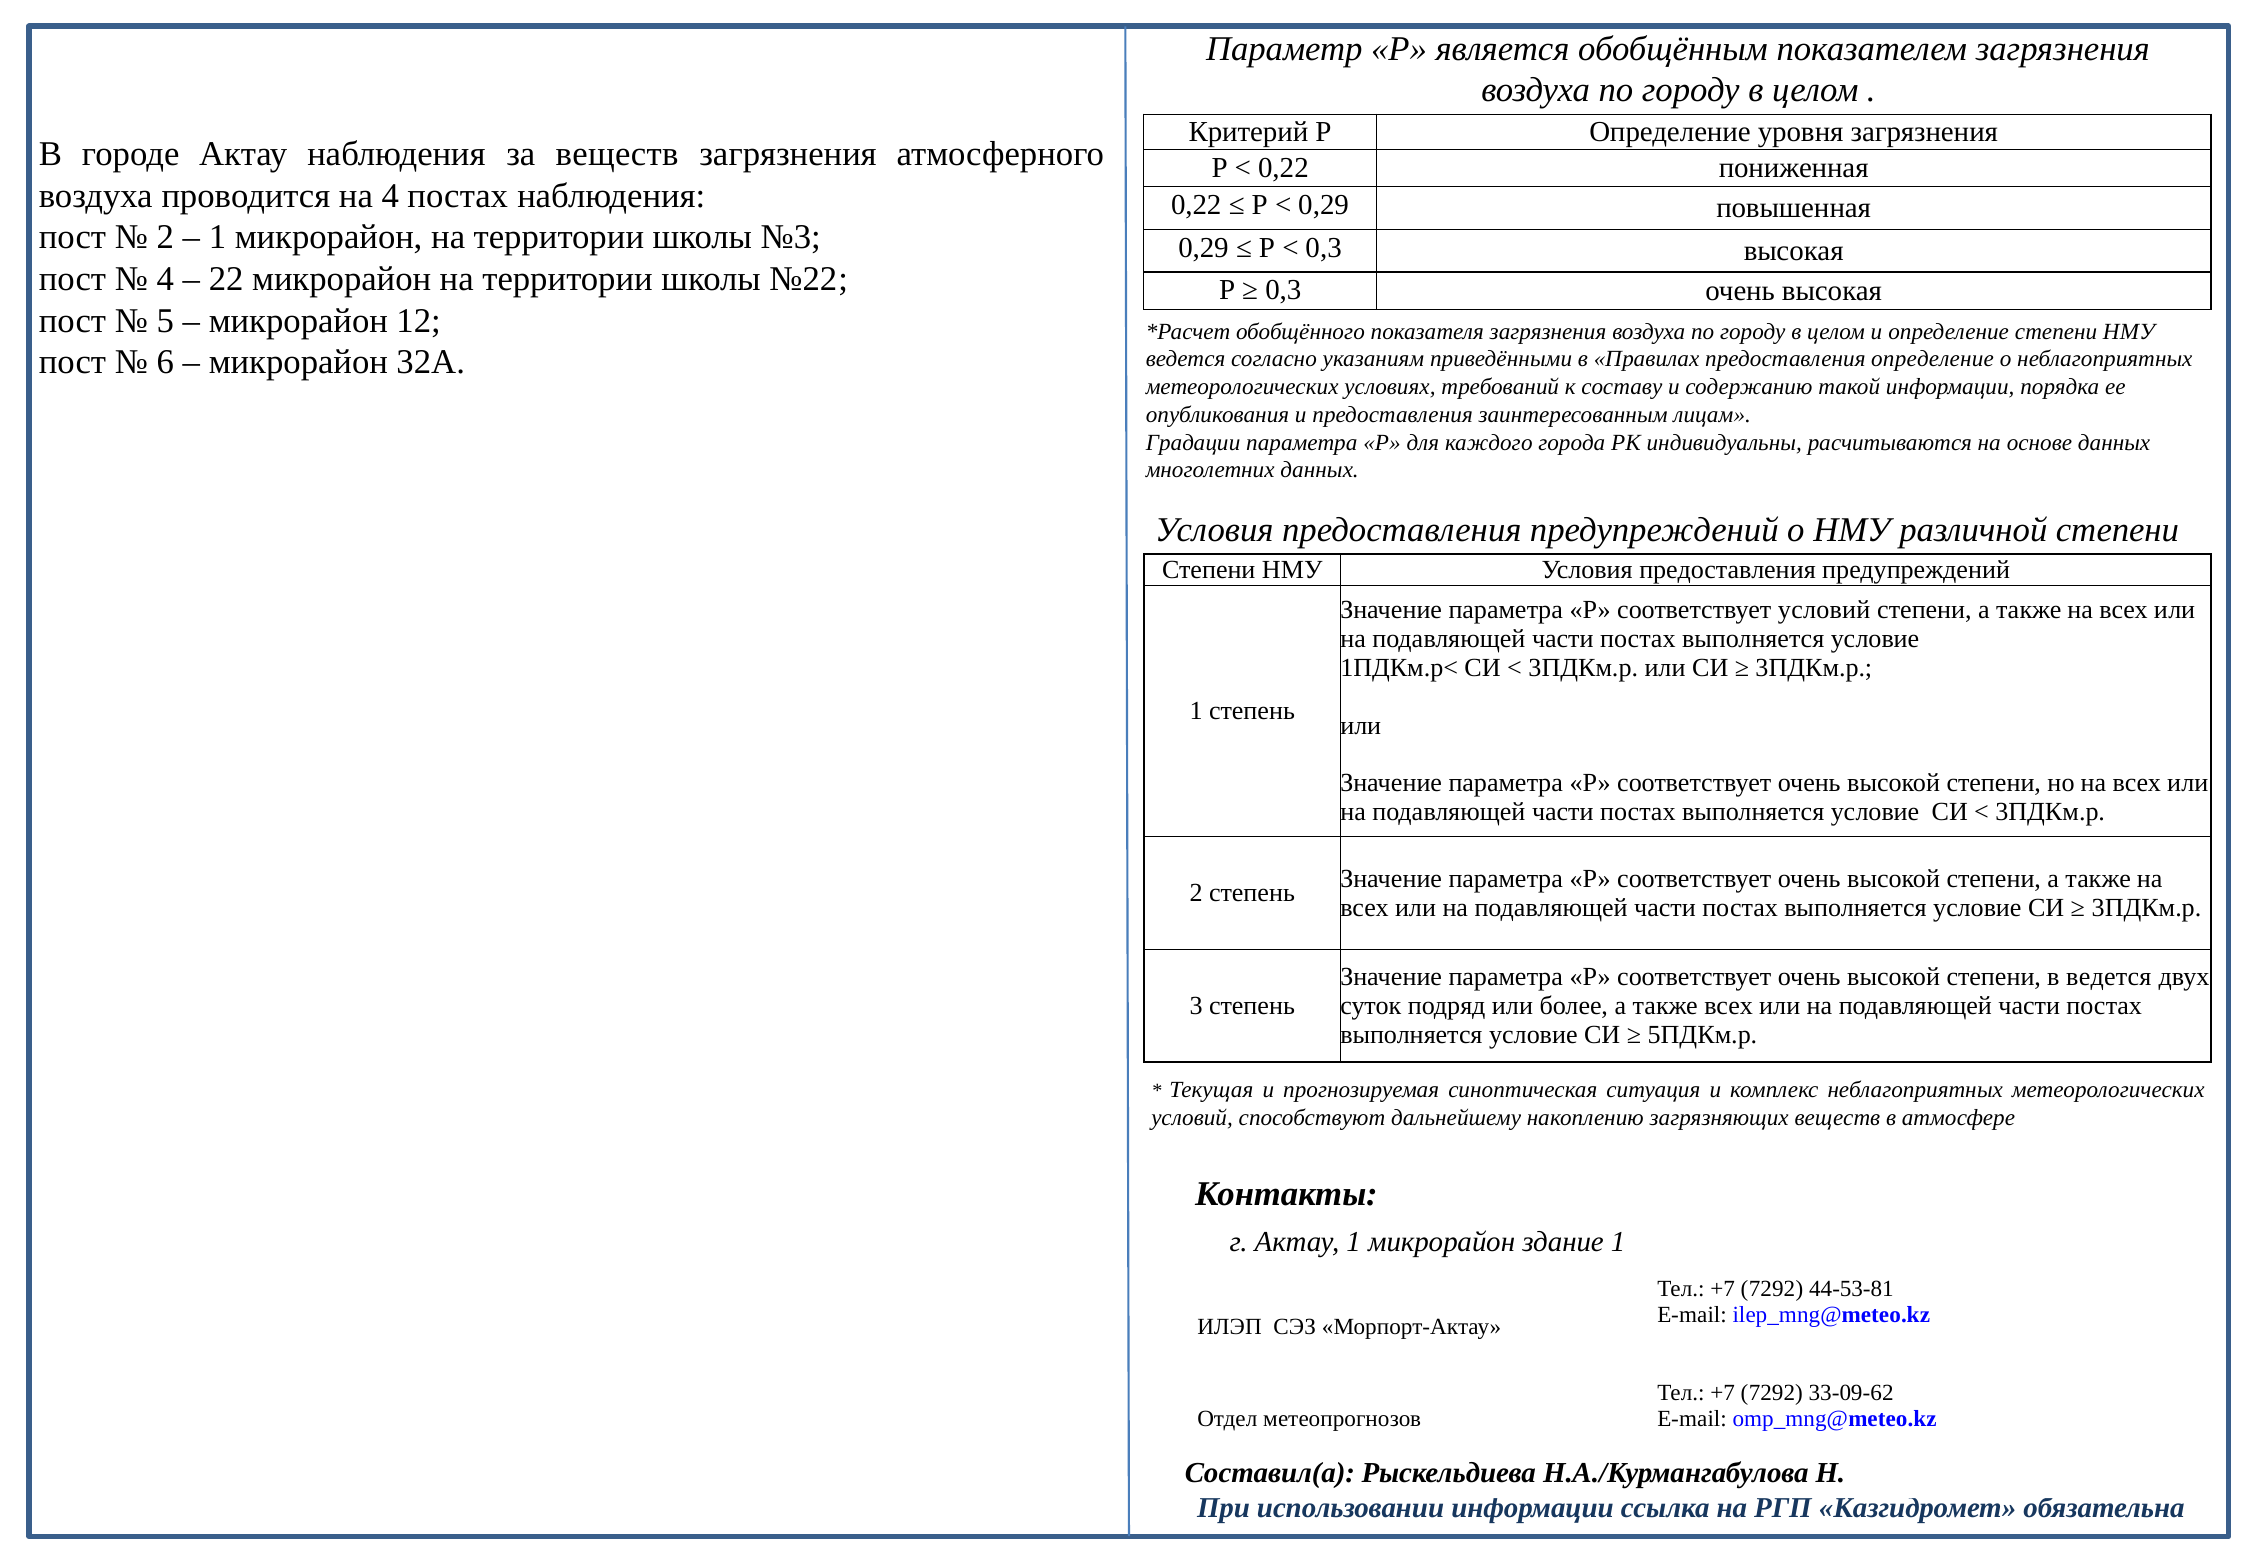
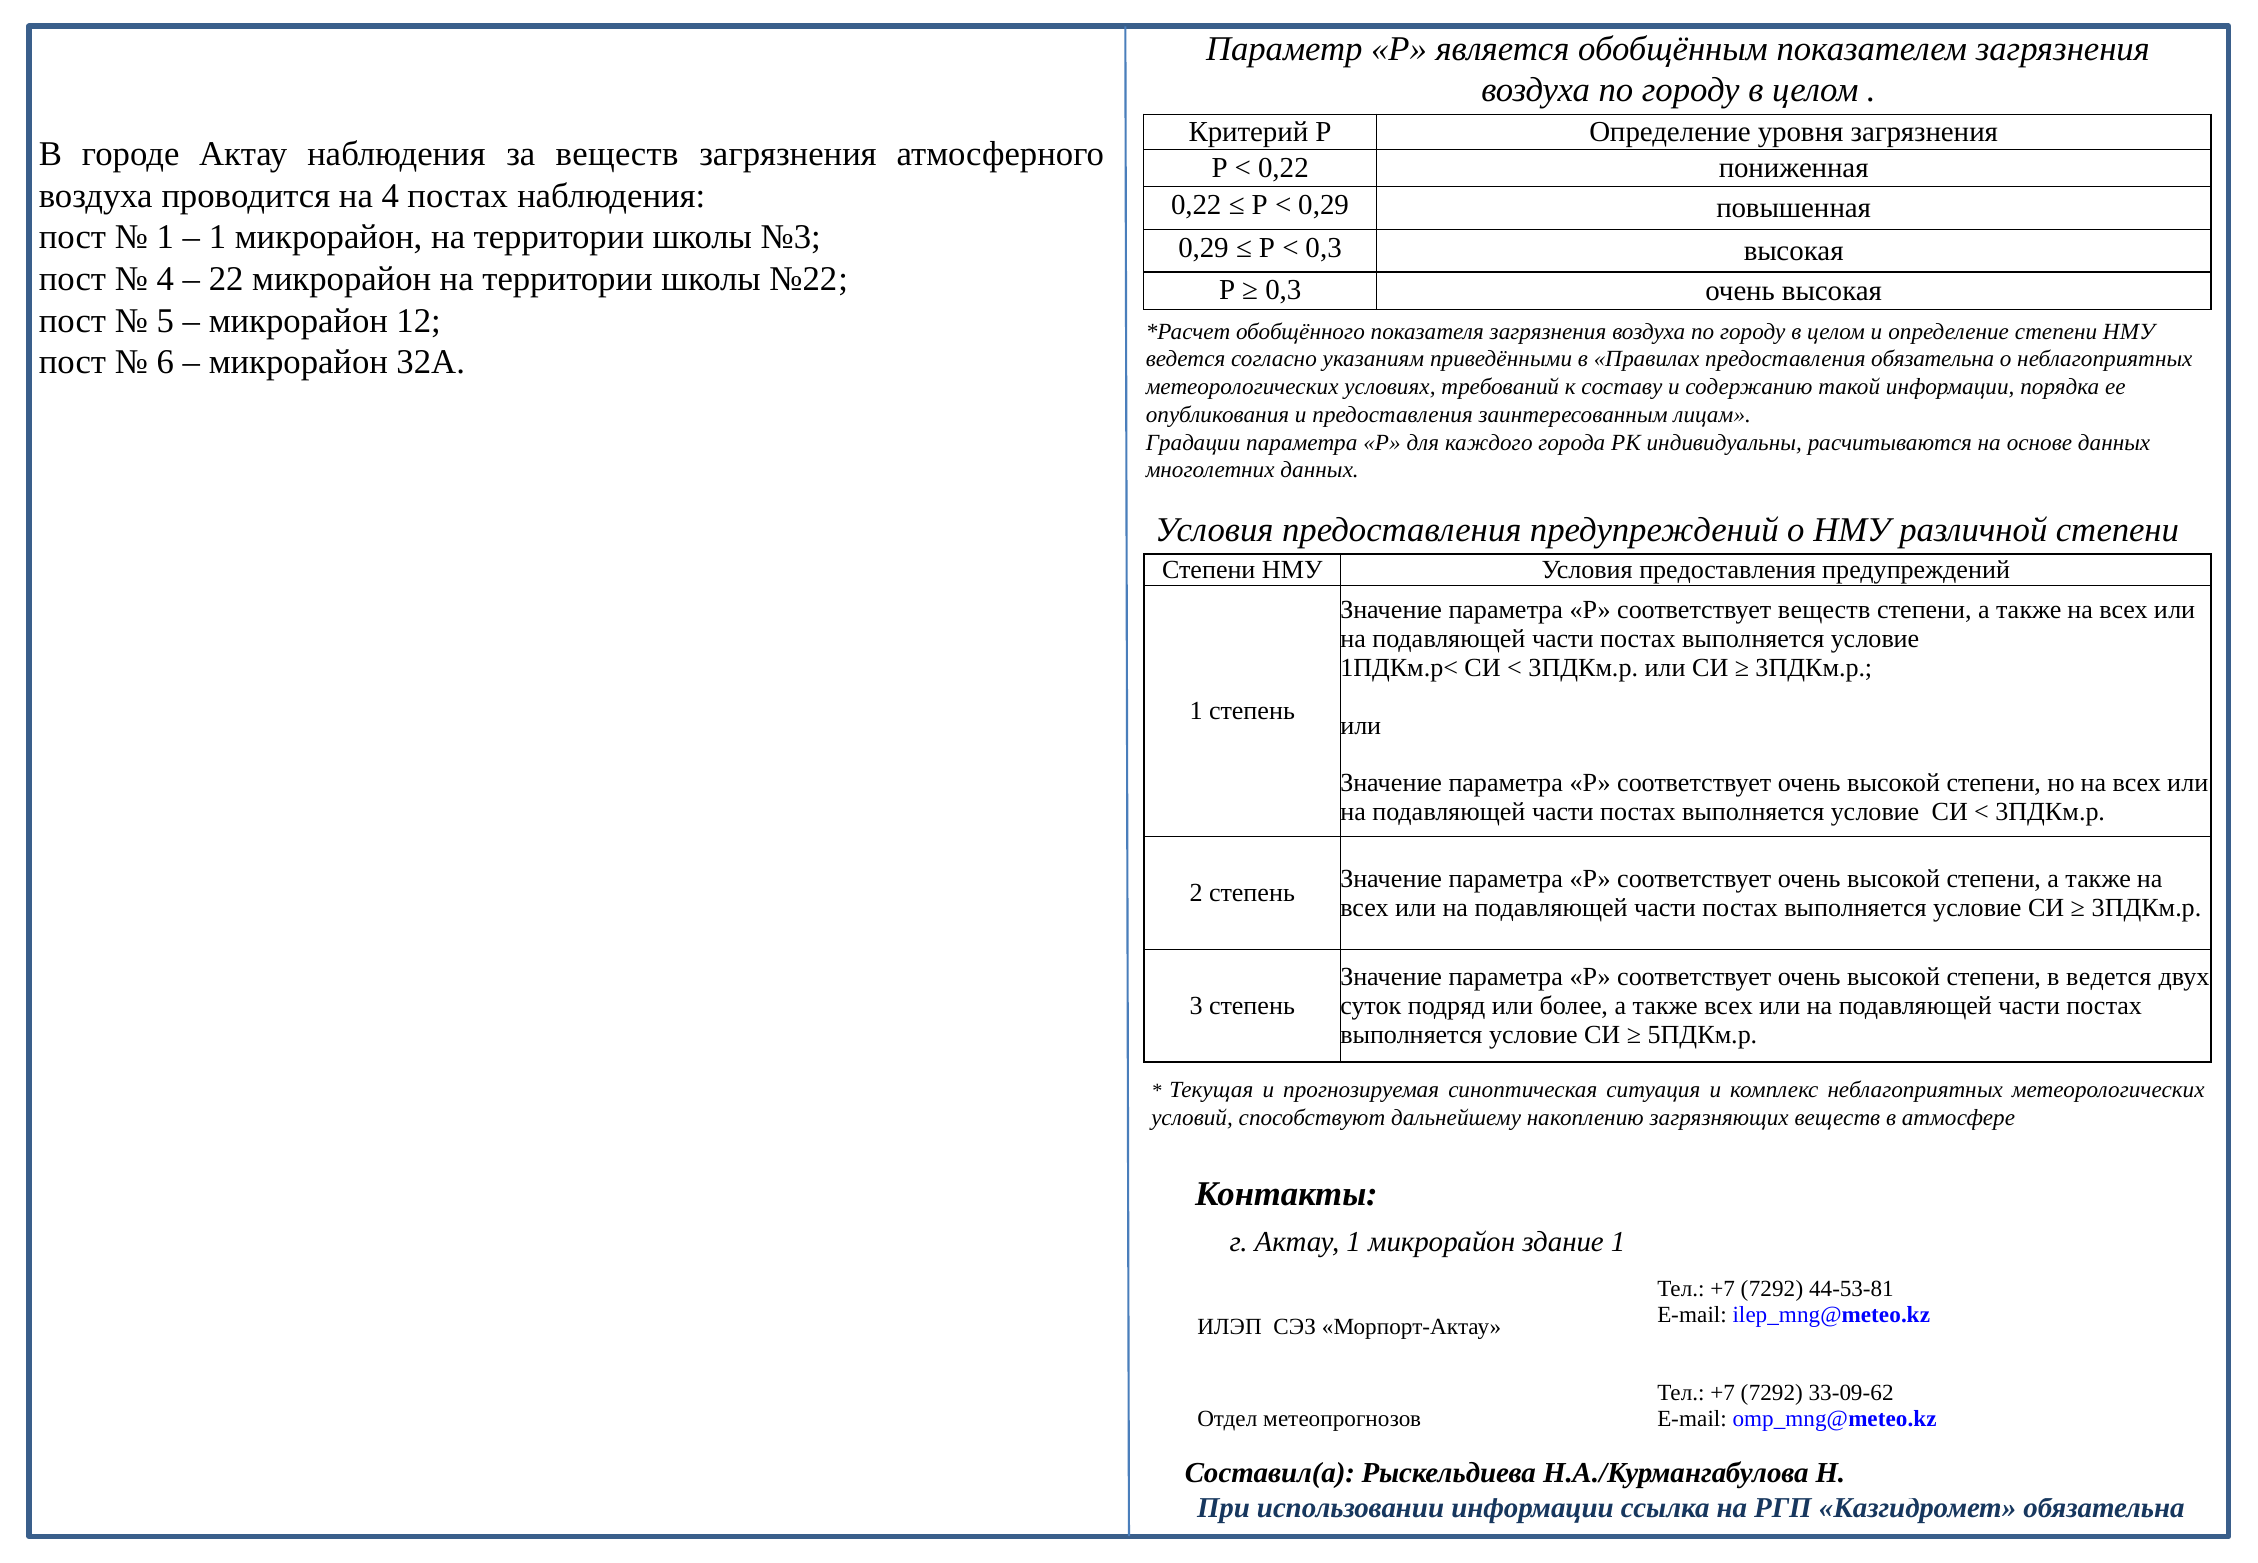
2: 2 -> 1 (165, 238)
предоставления определение: определение -> обязательна (1933, 359)
соответствует условий: условий -> веществ (1824, 610)
